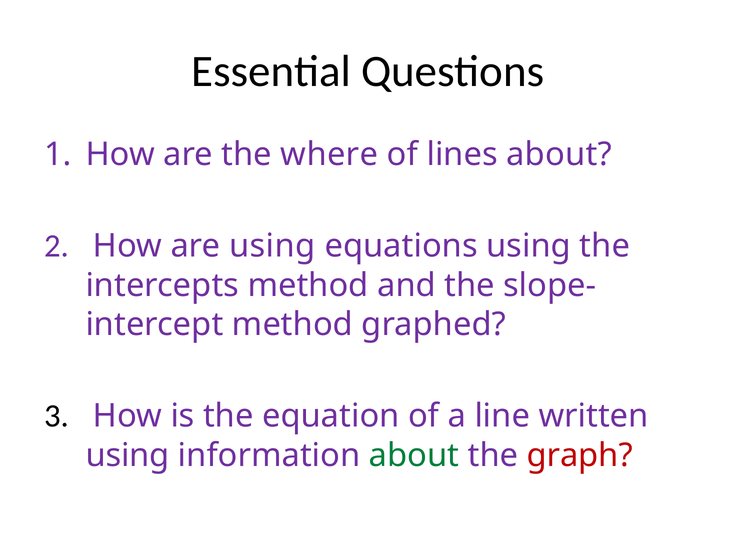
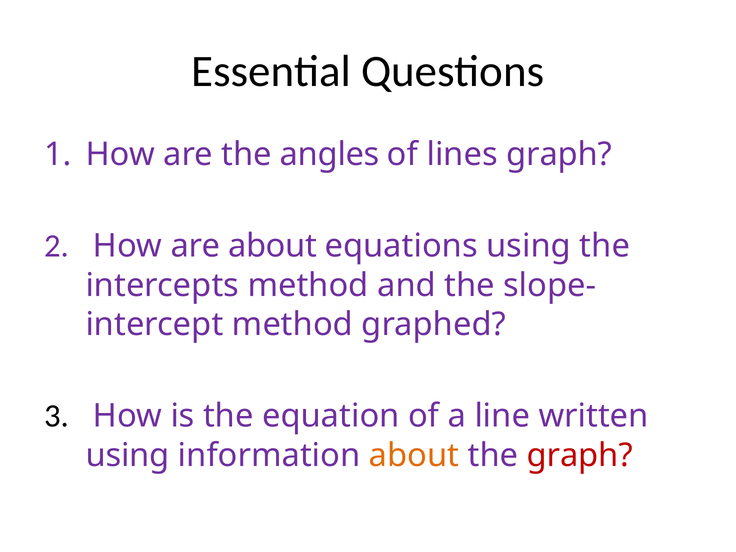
where: where -> angles (330, 154)
lines about: about -> graph (559, 154)
are using: using -> about (273, 246)
about colour: green -> orange (414, 455)
